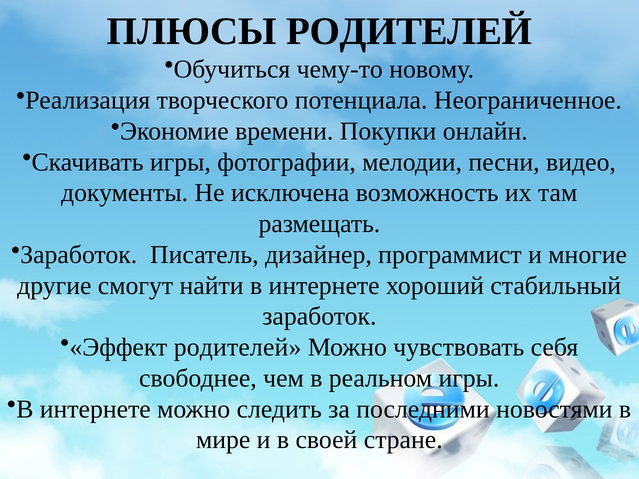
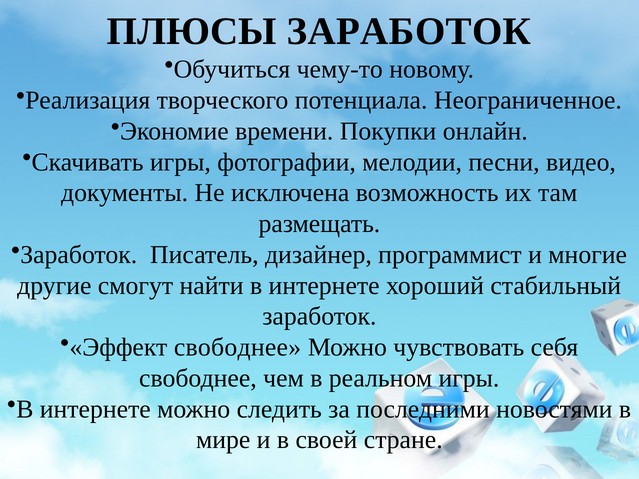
ПЛЮСЫ РОДИТЕЛЕЙ: РОДИТЕЛЕЙ -> ЗАРАБОТОК (409, 32)
родителей: родителей -> свободнее (238, 347)
